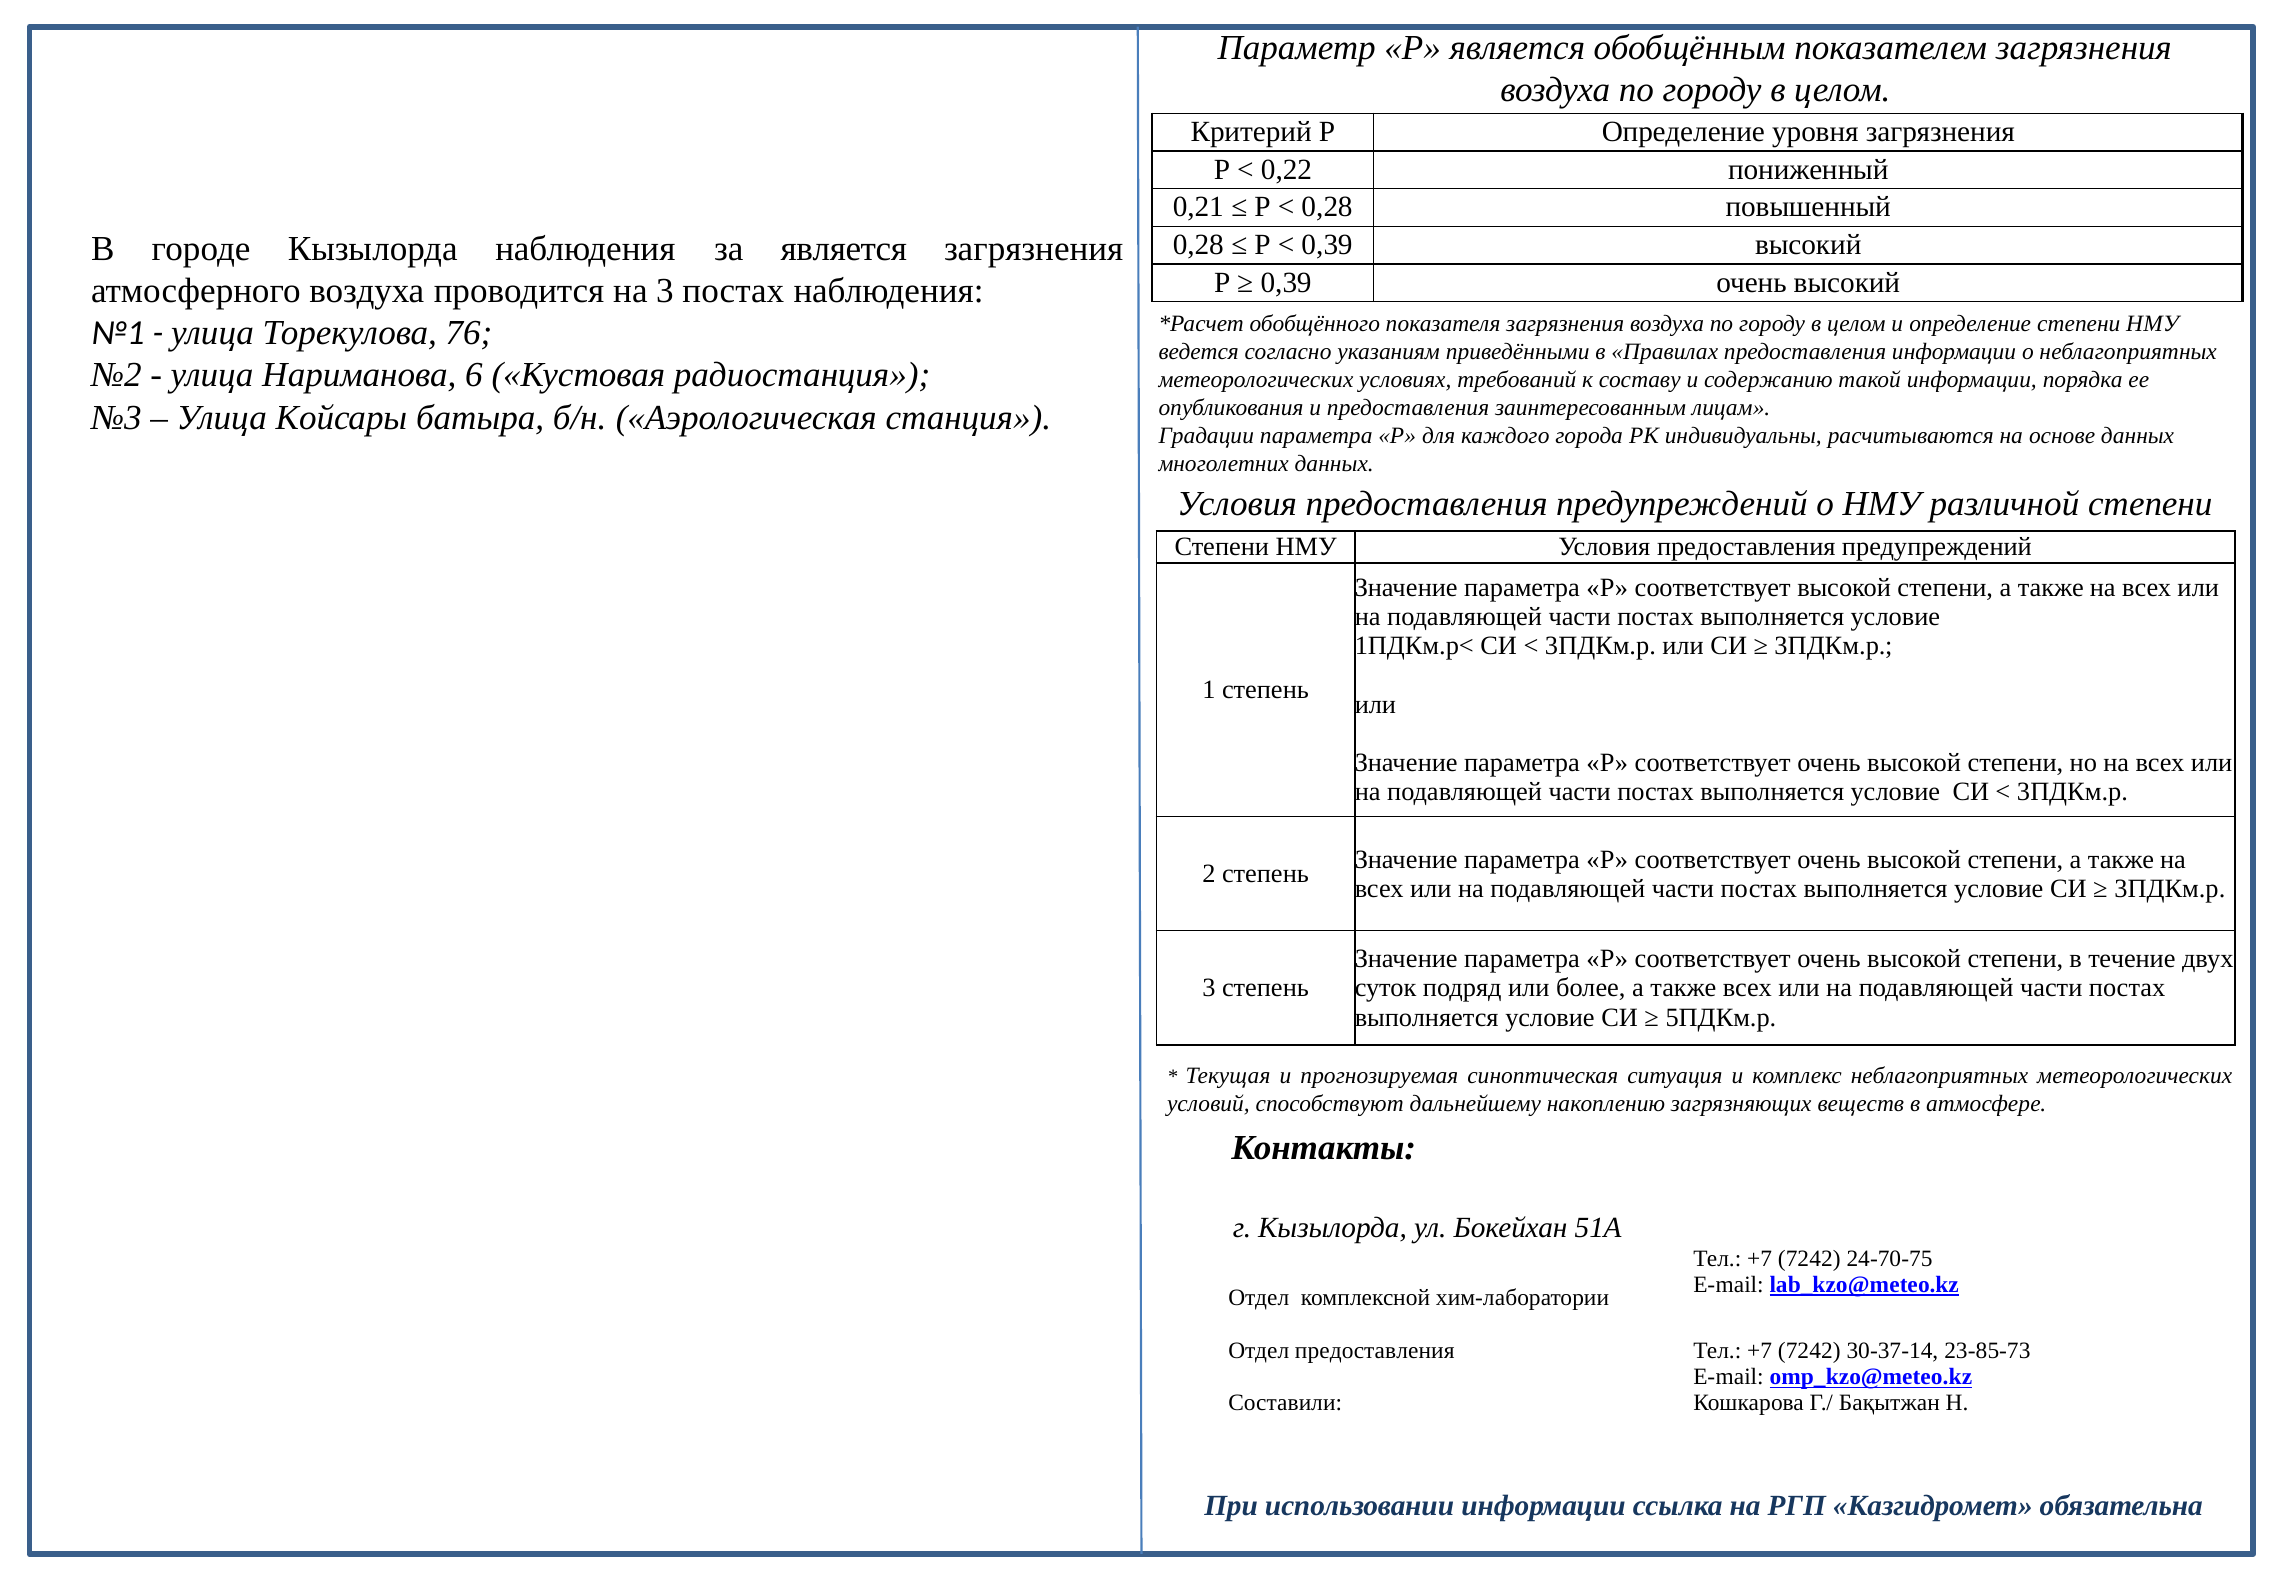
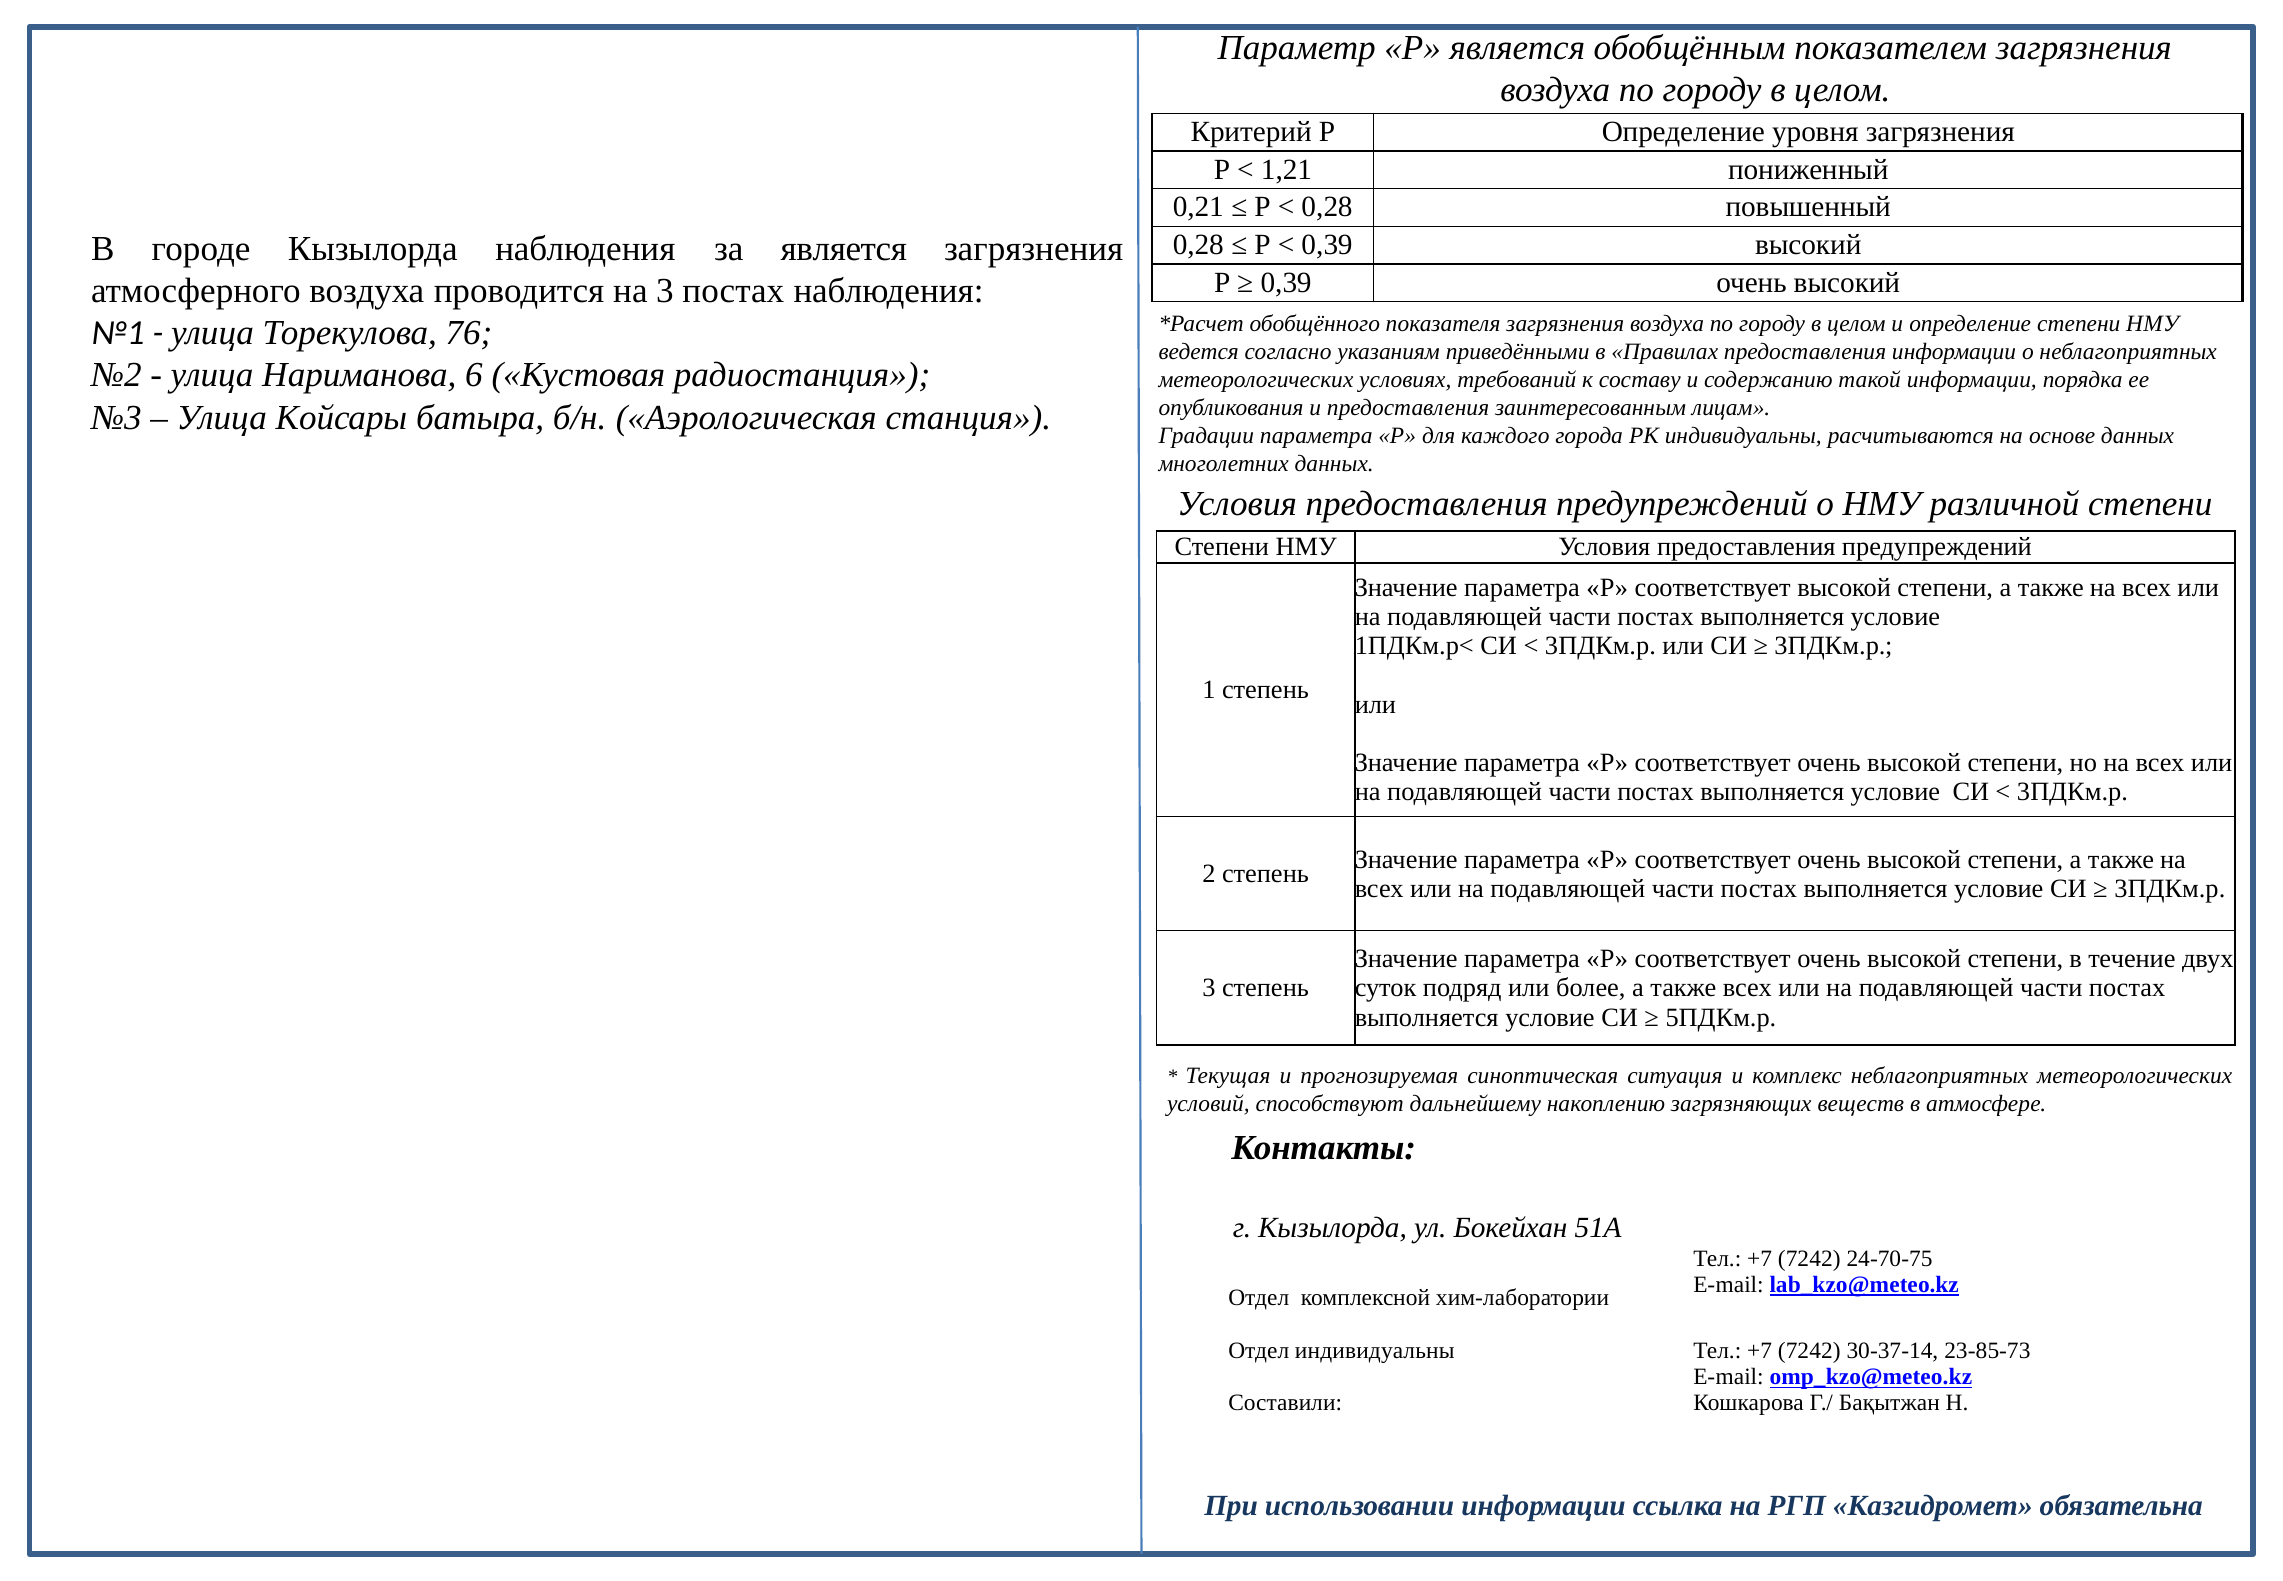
0,22: 0,22 -> 1,21 (1286, 170)
Отдел предоставления: предоставления -> индивидуальны (1375, 1351)
